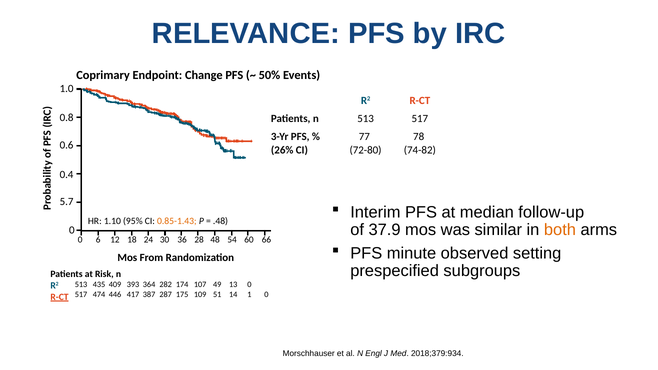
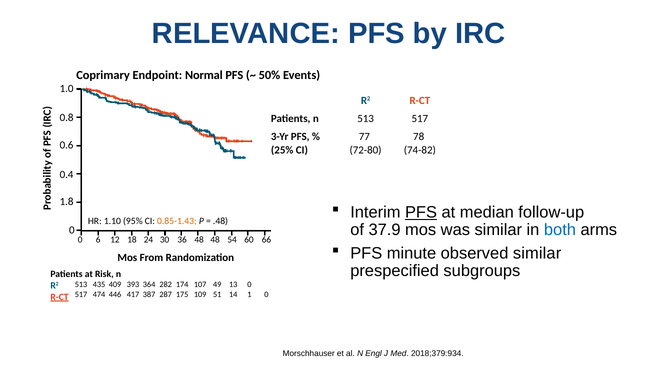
Change: Change -> Normal (204, 75)
26%: 26% -> 25% (282, 150)
5.7: 5.7 -> 1.8 (67, 202)
PFS underline: none -> present (421, 212)
both colour: orange -> blue (560, 230)
36 28: 28 -> 48 (199, 240)
observed setting: setting -> similar (537, 253)
